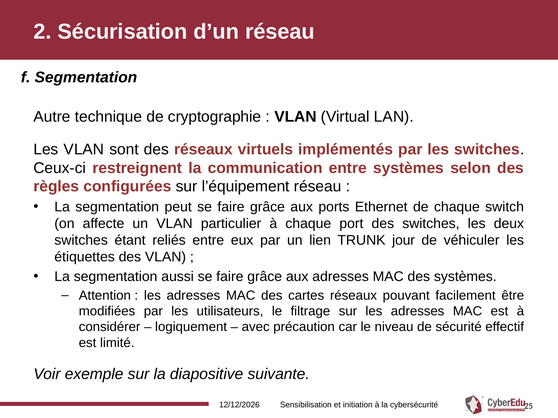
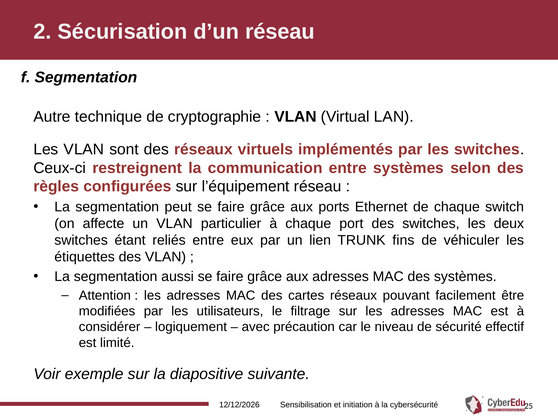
jour: jour -> fins (403, 241)
